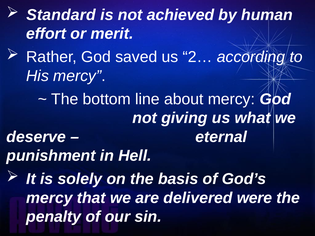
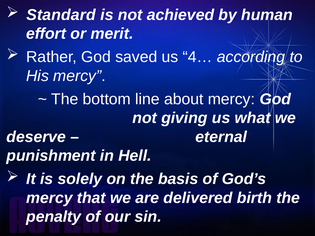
2…: 2… -> 4… (198, 57)
were: were -> birth (254, 198)
